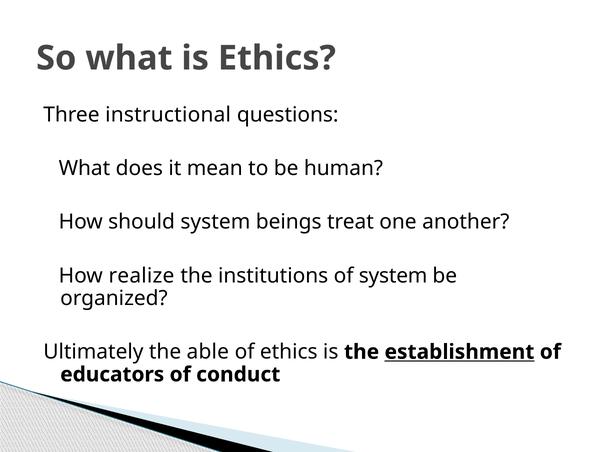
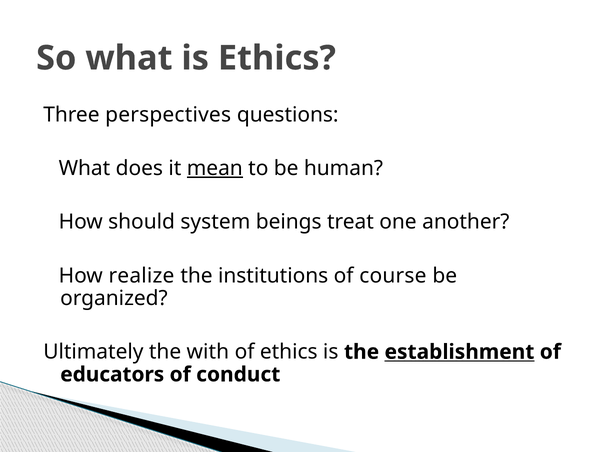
instructional: instructional -> perspectives (168, 115)
mean underline: none -> present (215, 168)
of system: system -> course (393, 276)
able: able -> with (208, 352)
